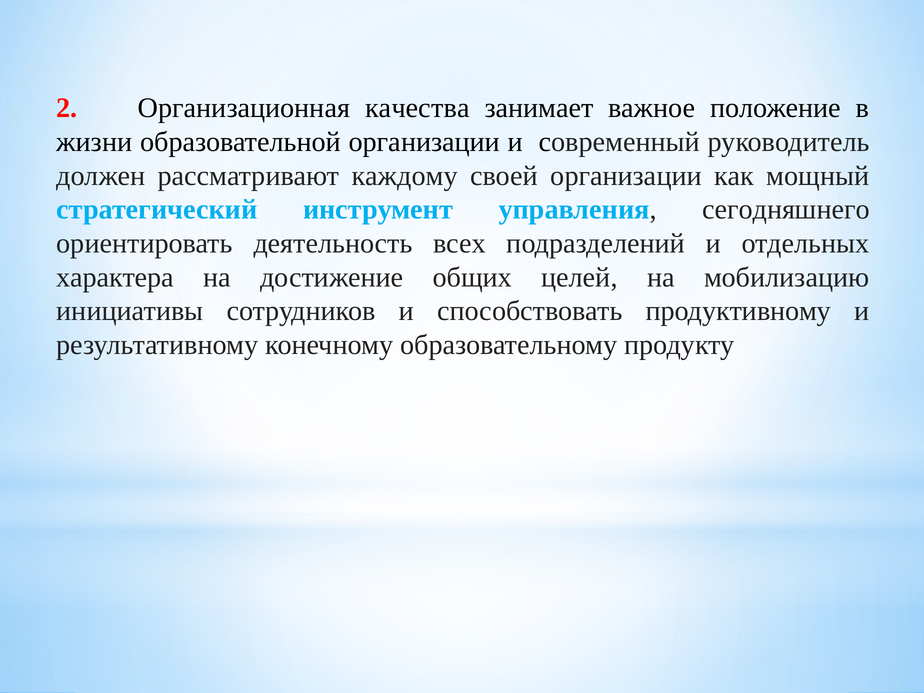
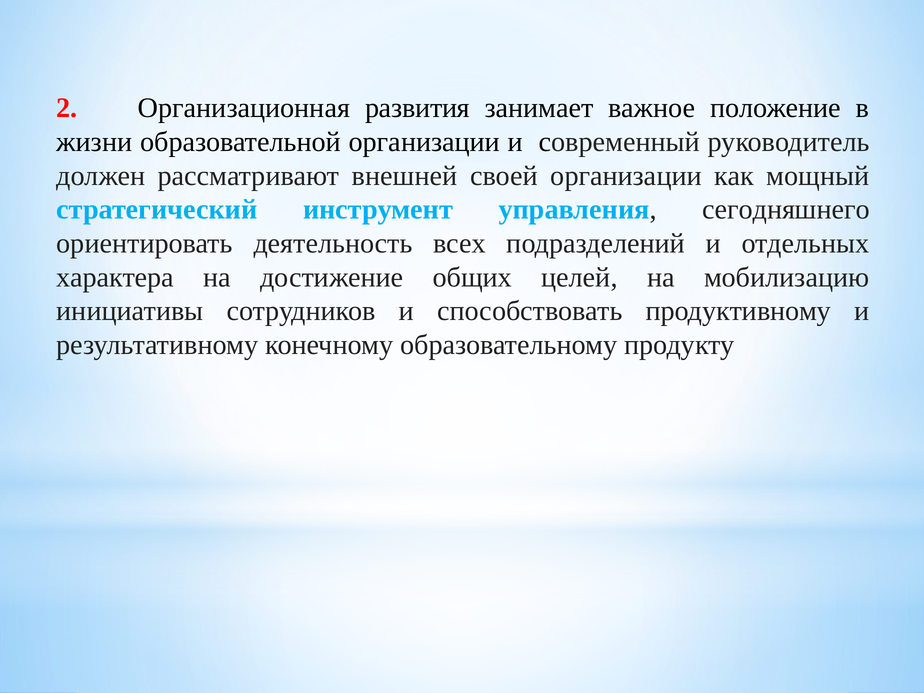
качества: качества -> развития (417, 108)
каждому: каждому -> внешней (405, 176)
